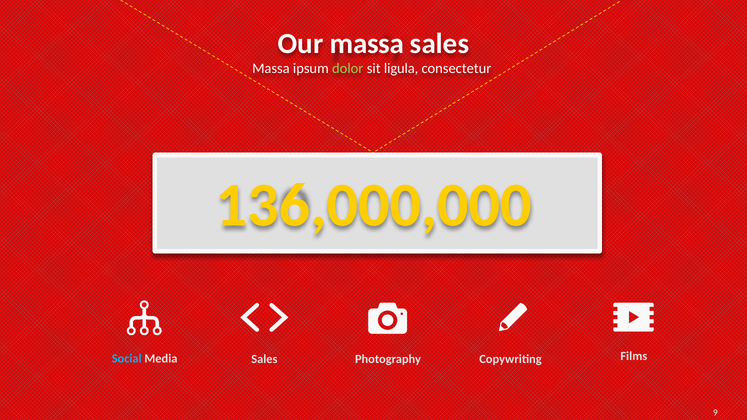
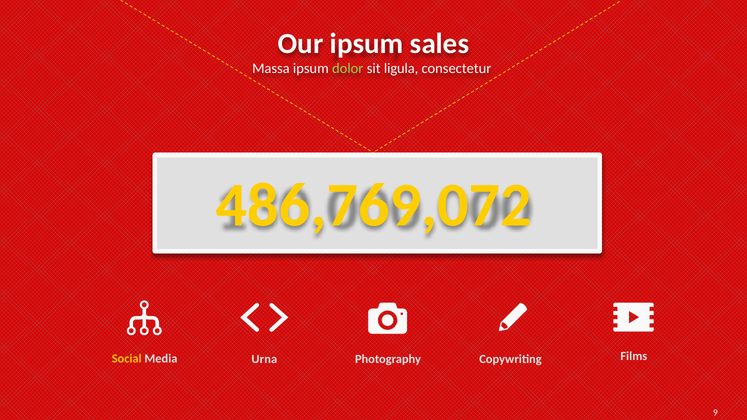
Our massa: massa -> ipsum (367, 44)
136,000,000: 136,000,000 -> 486,769,072 (374, 205)
Social colour: light blue -> yellow (127, 359)
Sales: Sales -> Urna (264, 359)
